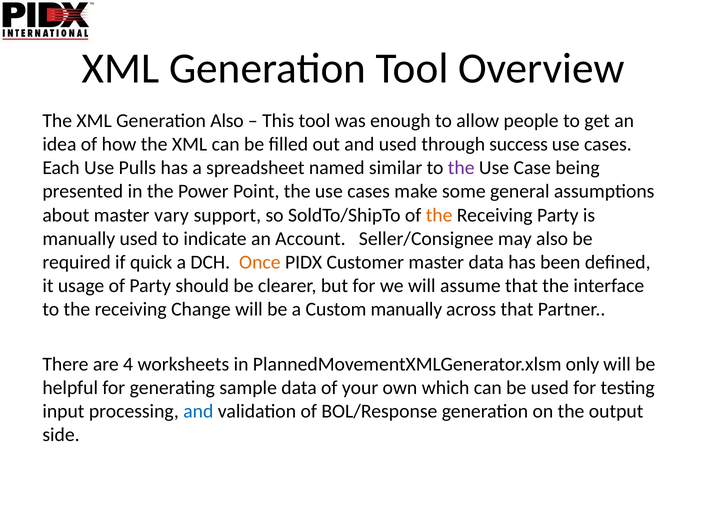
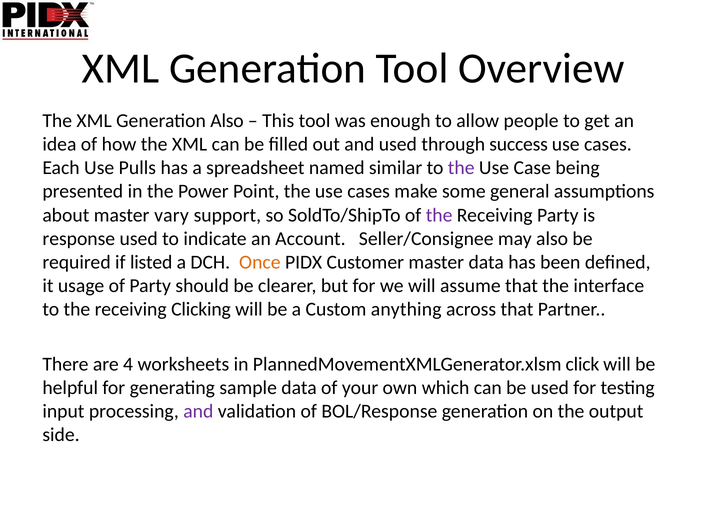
the colour: orange -> purple (439, 215)
manually: manually -> response (79, 239)
quick: quick -> listed (151, 262)
Change: Change -> Clicking (201, 309)
Custom manually: manually -> anything (406, 309)
only: only -> click (582, 364)
and colour: blue -> purple (198, 412)
